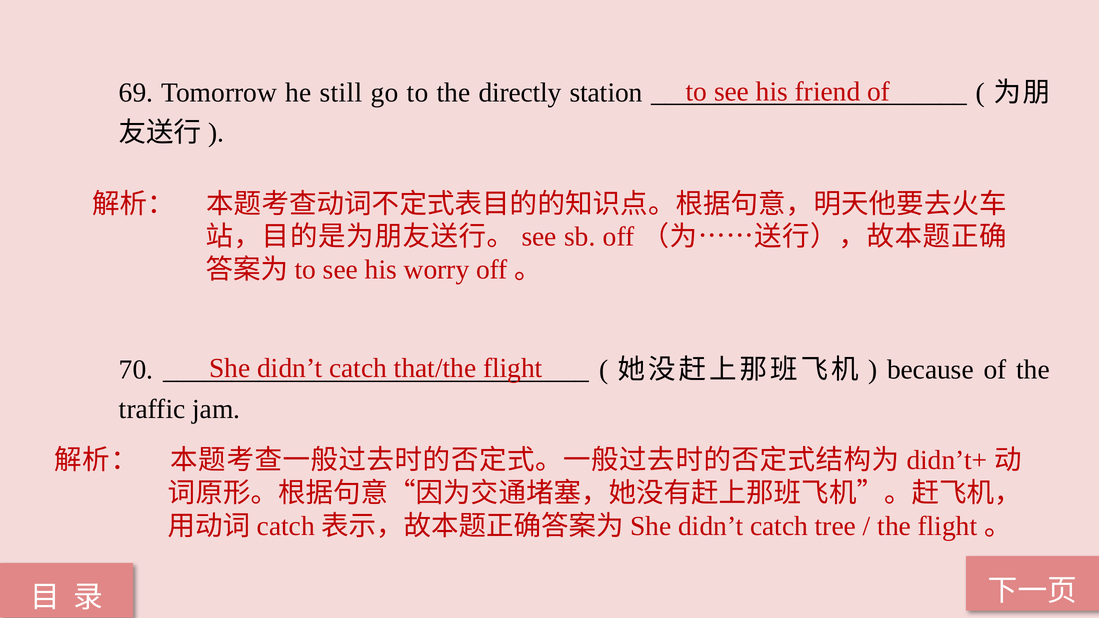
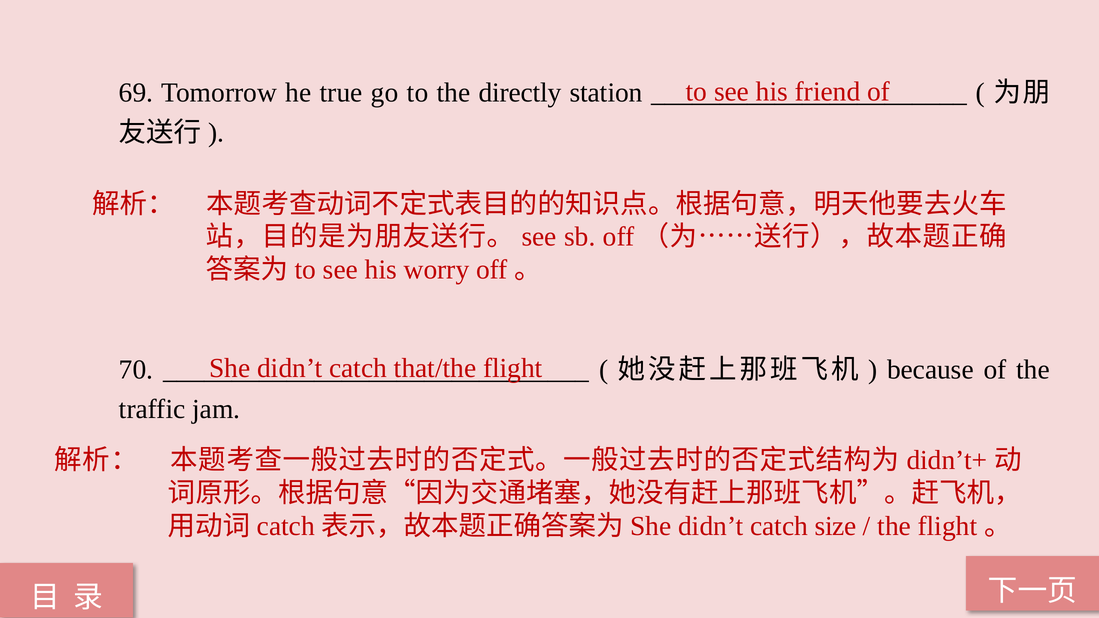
still: still -> true (341, 93)
tree: tree -> size (836, 526)
